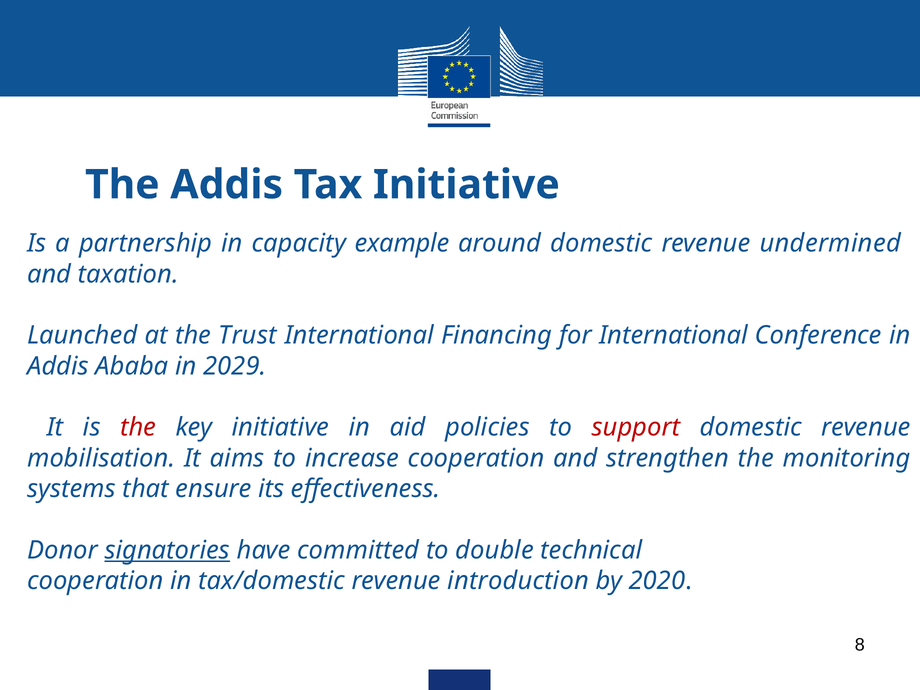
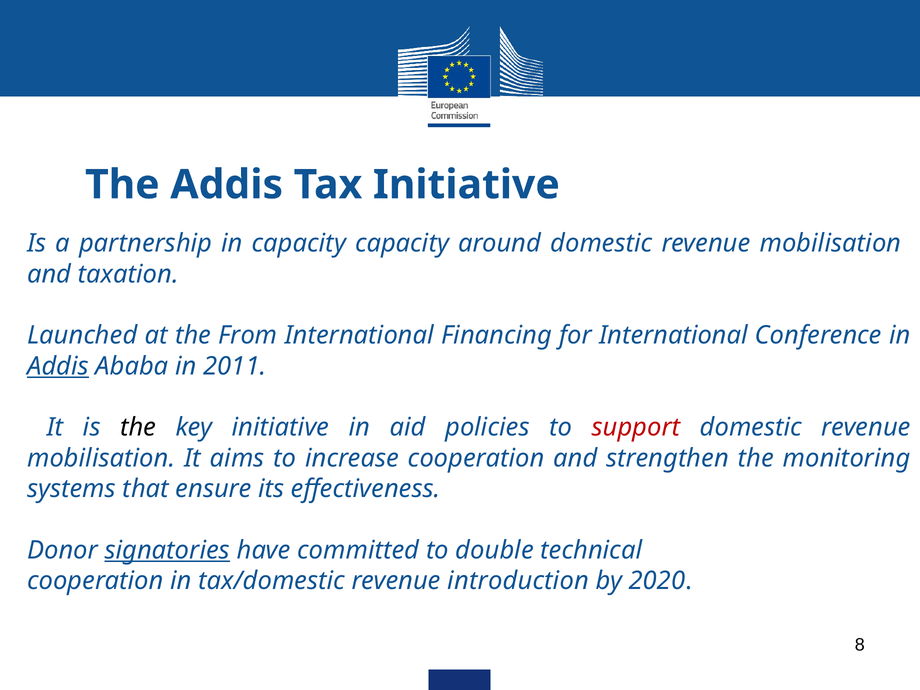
capacity example: example -> capacity (402, 243)
around domestic revenue undermined: undermined -> mobilisation (830, 243)
Trust: Trust -> From (248, 336)
Addis underline: none -> present (58, 366)
2029: 2029 -> 2011 (235, 366)
the colour: red -> black (138, 428)
